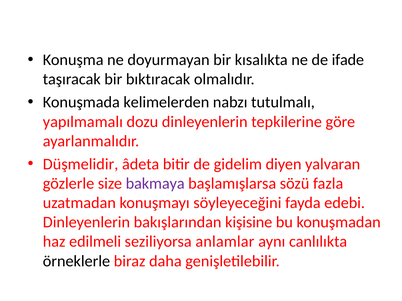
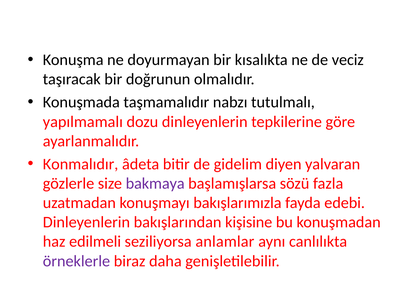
ifade: ifade -> veciz (348, 60)
bıktıracak: bıktıracak -> doğrunun (158, 79)
kelimelerden: kelimelerden -> taşmamalıdır (166, 102)
Düşmelidir: Düşmelidir -> Konmalıdır (81, 164)
söyleyeceğini: söyleyeceğini -> bakışlarımızla (237, 203)
örneklerle colour: black -> purple (76, 261)
